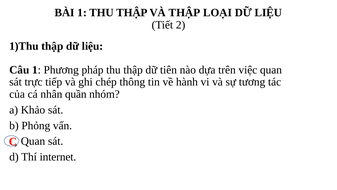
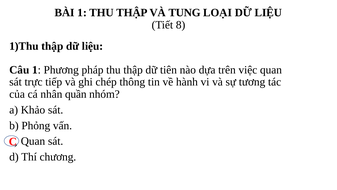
VÀ THẬP: THẬP -> TUNG (185, 13)
2: 2 -> 8 (181, 25)
internet: internet -> chương (58, 157)
